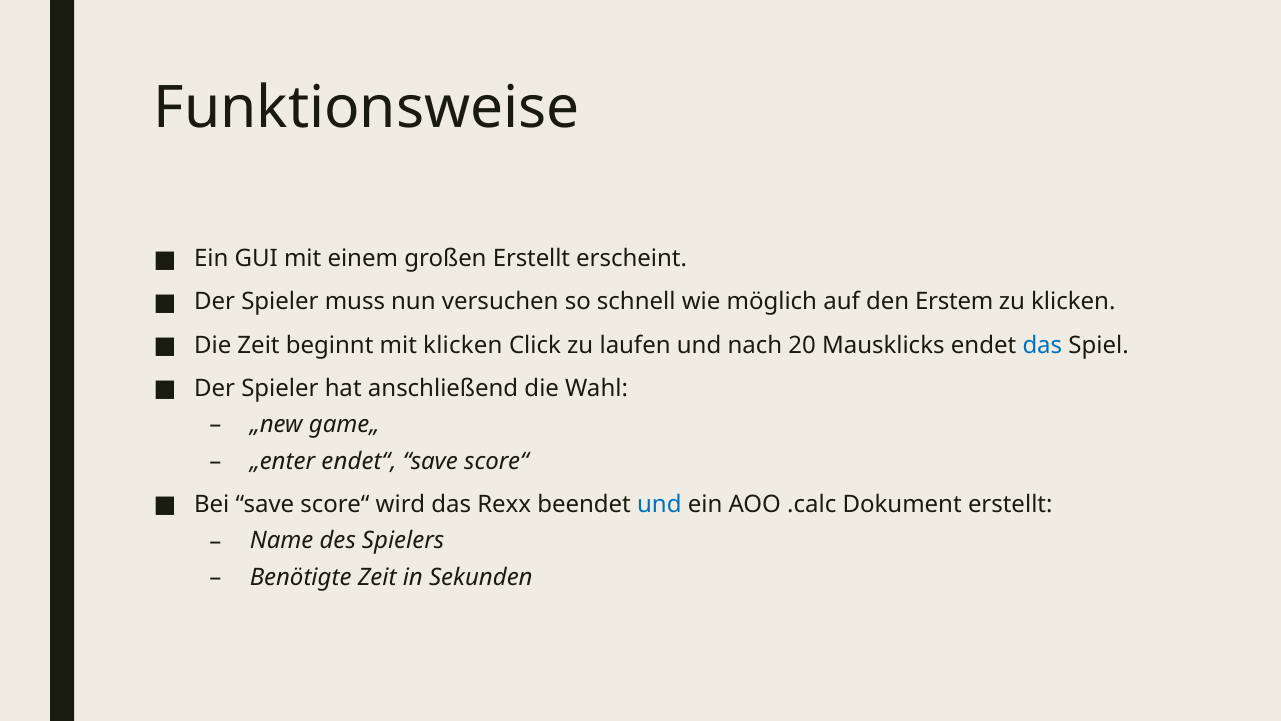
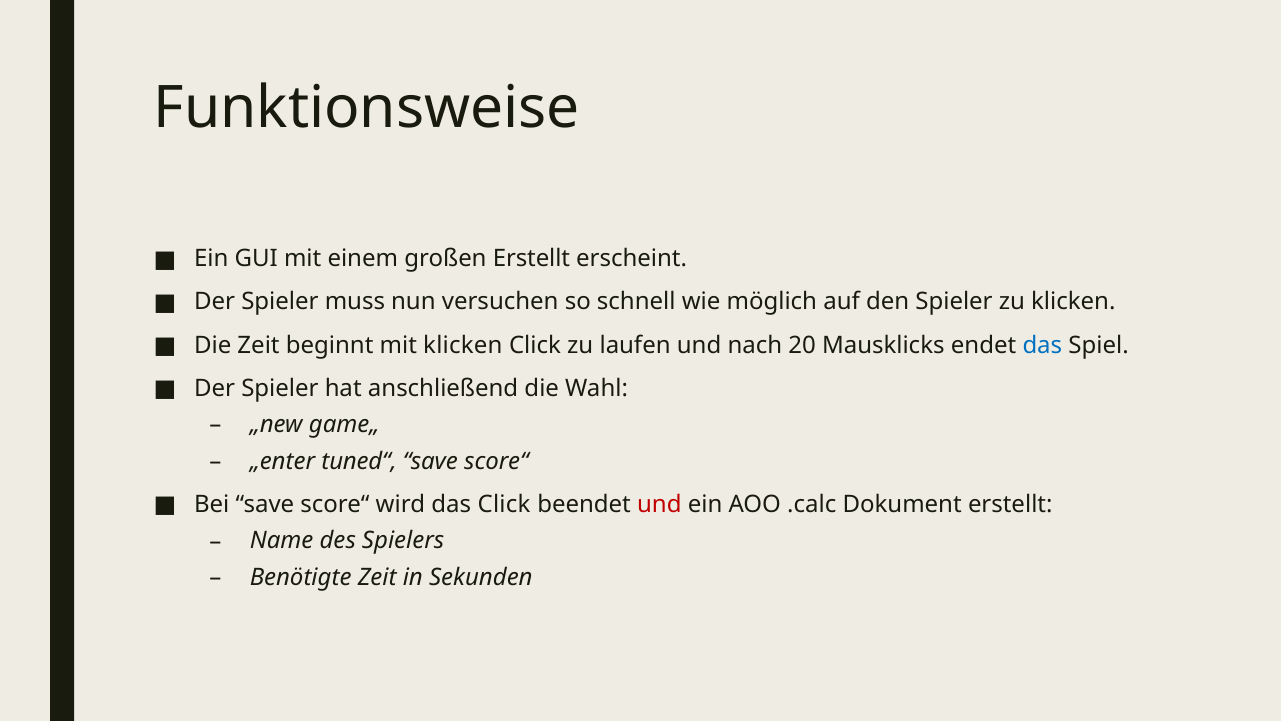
den Erstem: Erstem -> Spieler (954, 302)
endet“: endet“ -> tuned“ (359, 461)
das Rexx: Rexx -> Click (504, 504)
und colour: blue -> red (659, 504)
